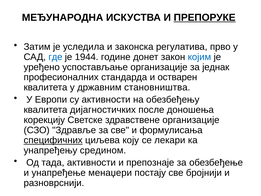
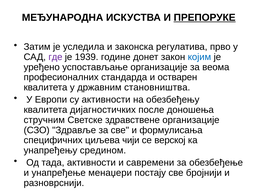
где colour: blue -> purple (55, 57)
1944: 1944 -> 1939 (87, 57)
једнак: једнак -> веома (216, 67)
корекцију: корекцију -> стручним (44, 120)
специфичних underline: present -> none (53, 140)
коју: коју -> чији (131, 140)
лекари: лекари -> верској (170, 140)
препознаје: препознаје -> савремени (150, 162)
